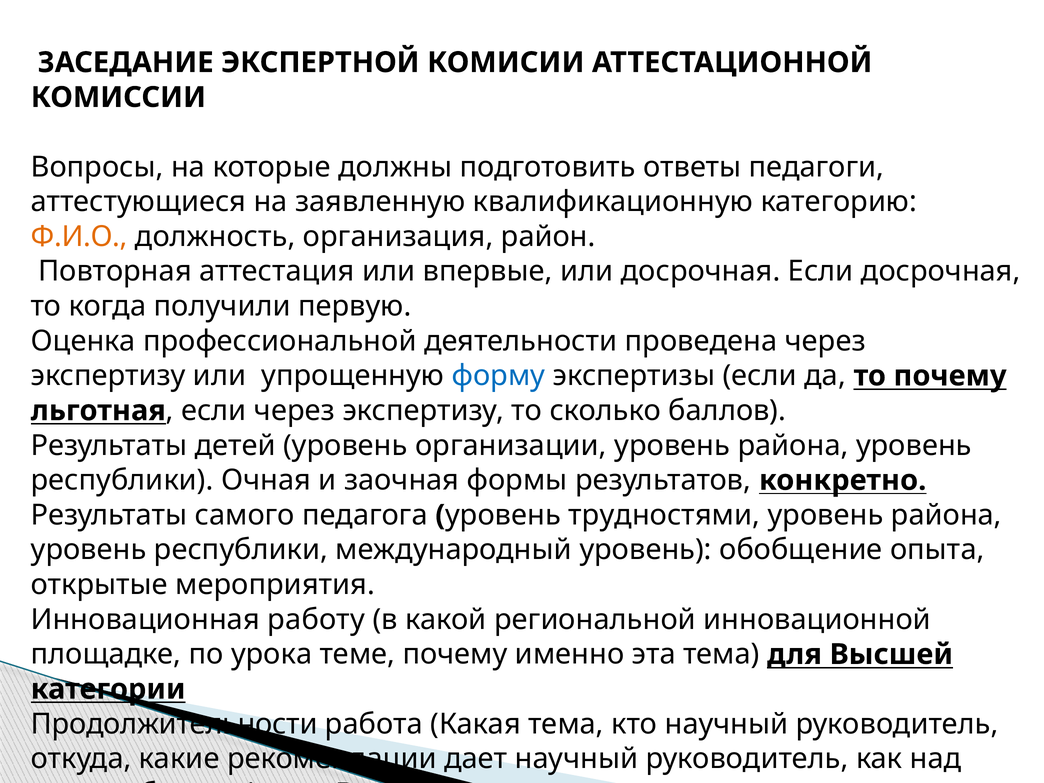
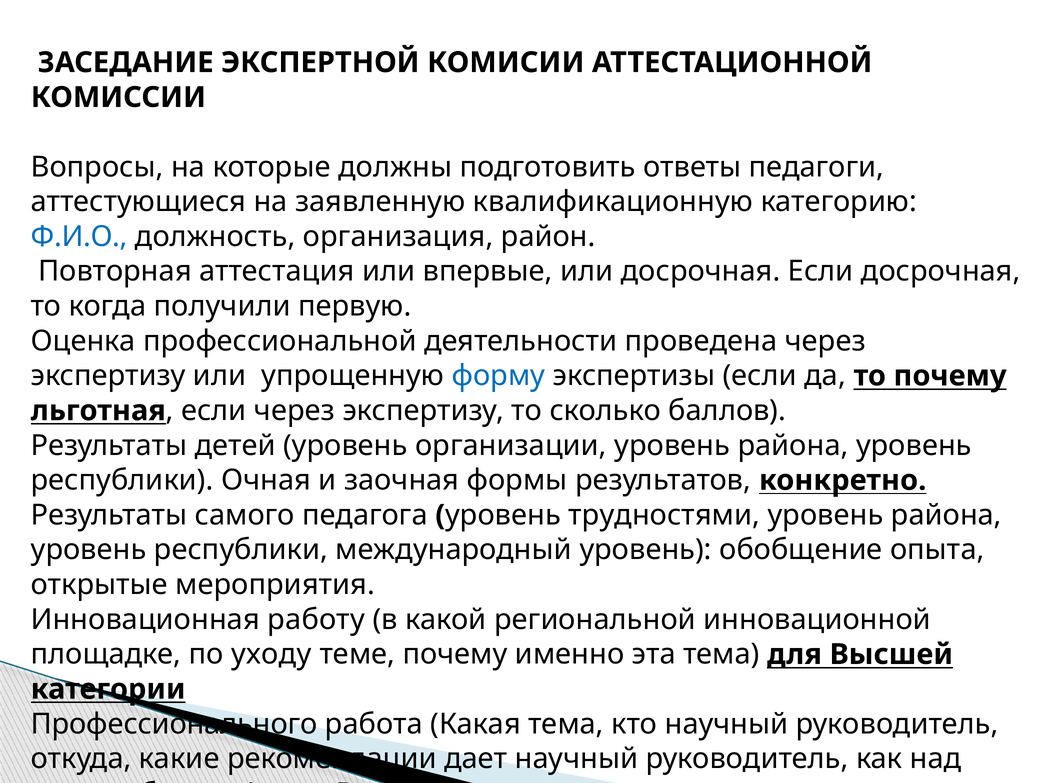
Ф.И.О colour: orange -> blue (79, 237)
урока: урока -> уходу (271, 654)
Продолжительности: Продолжительности -> Профессионального (174, 724)
